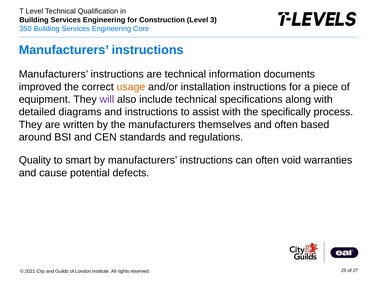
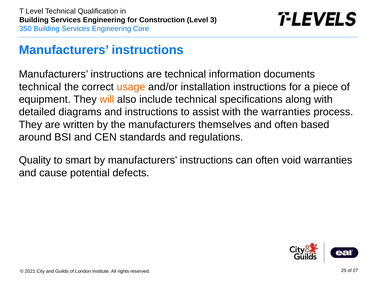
improved: improved -> technical (40, 87)
will colour: purple -> orange (107, 99)
the specifically: specifically -> warranties (286, 112)
